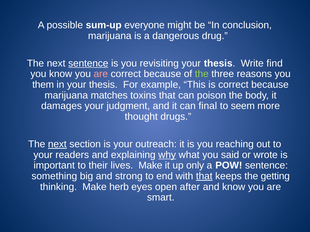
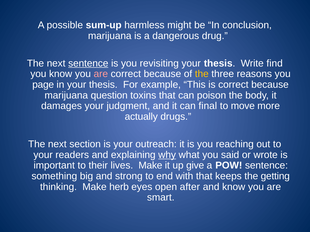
everyone: everyone -> harmless (144, 25)
the colour: light green -> yellow (202, 74)
them: them -> page (43, 85)
matches: matches -> question (109, 95)
seem: seem -> move (243, 106)
thought: thought -> actually (141, 117)
next underline: present -> none (57, 144)
only: only -> give (195, 166)
that underline: present -> none (204, 176)
